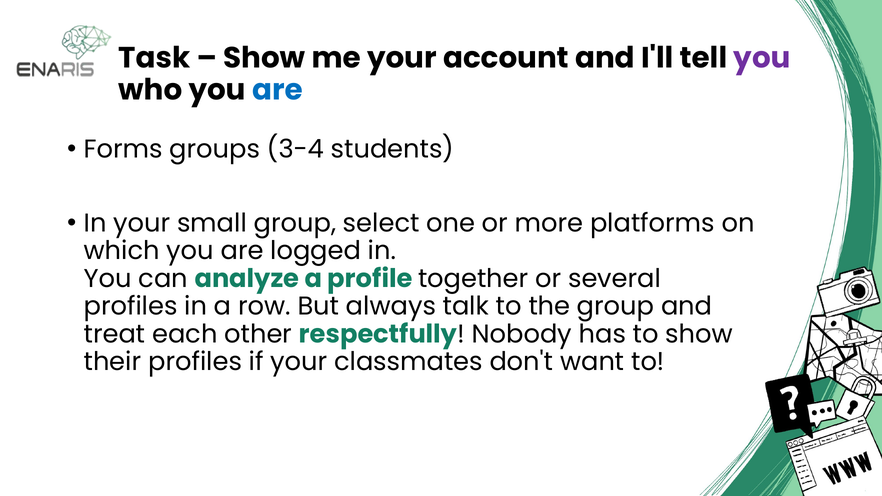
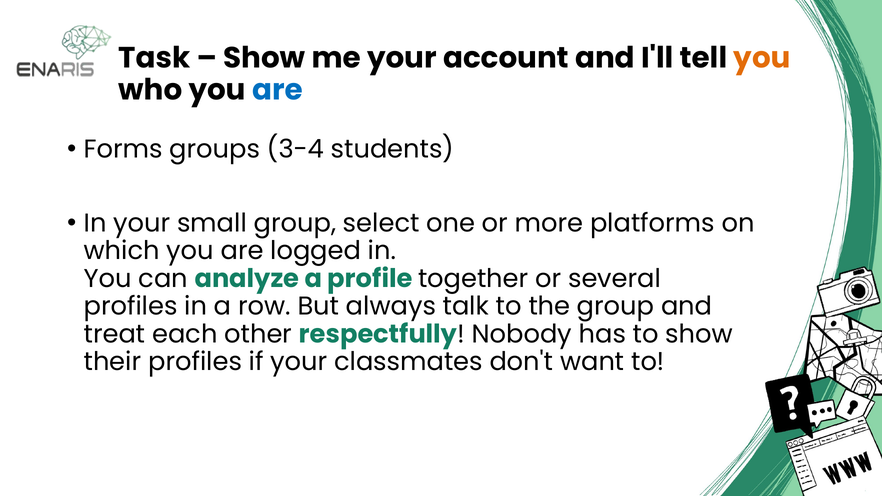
you colour: purple -> orange (762, 58)
